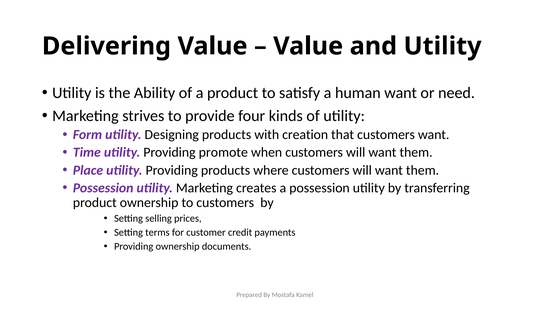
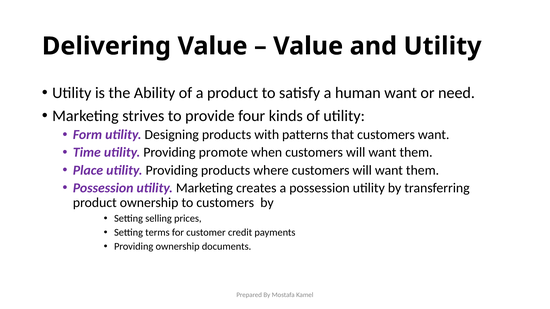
creation: creation -> patterns (305, 135)
